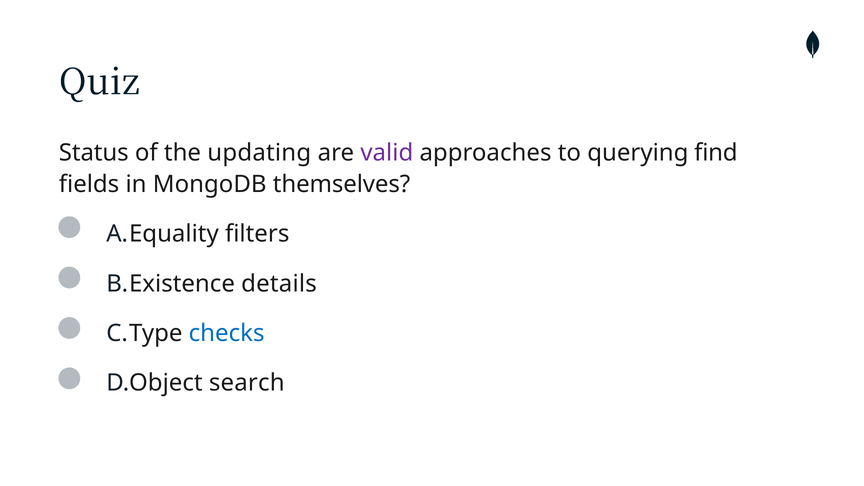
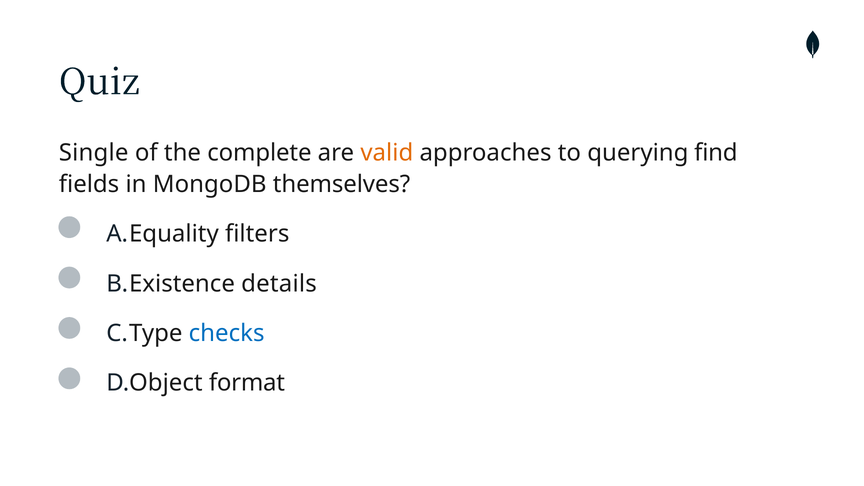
Status: Status -> Single (94, 153)
updating: updating -> complete (259, 153)
valid colour: purple -> orange (387, 153)
search: search -> format (247, 383)
